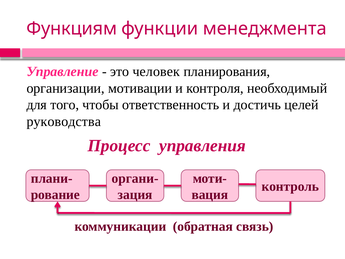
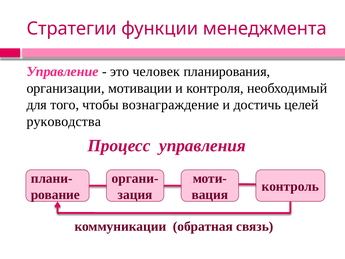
Функциям: Функциям -> Стратегии (72, 29)
ответственность: ответственность -> вознаграждение (171, 105)
